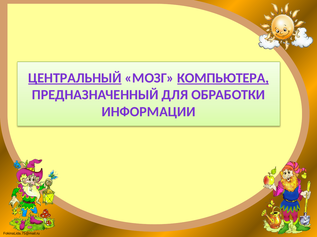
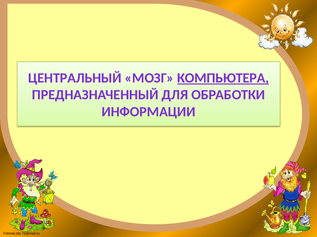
ЦЕНТРАЛЬНЫЙ underline: present -> none (75, 78)
